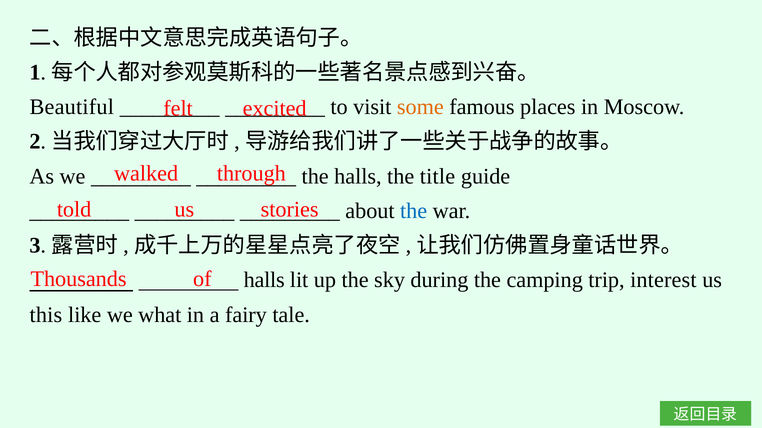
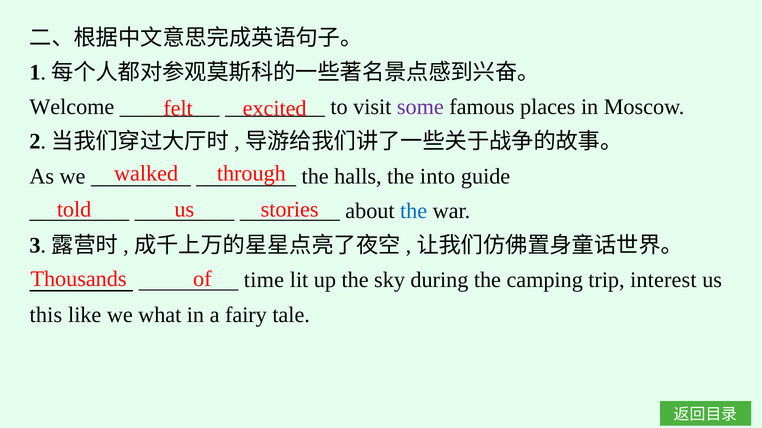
Beautiful: Beautiful -> Welcome (72, 107)
some colour: orange -> purple (420, 107)
title: title -> into (437, 176)
halls: halls -> time (264, 281)
